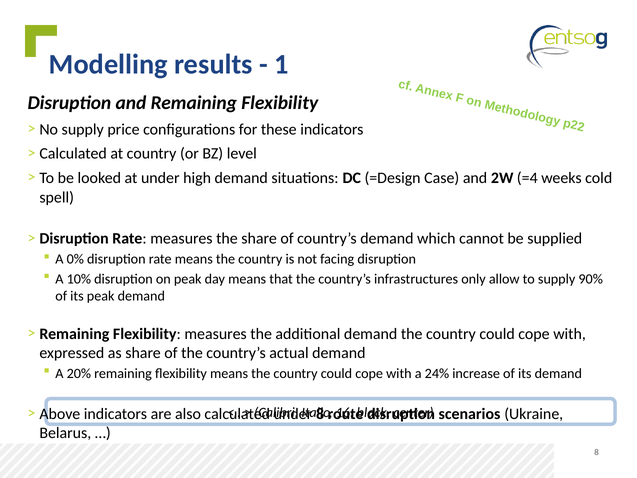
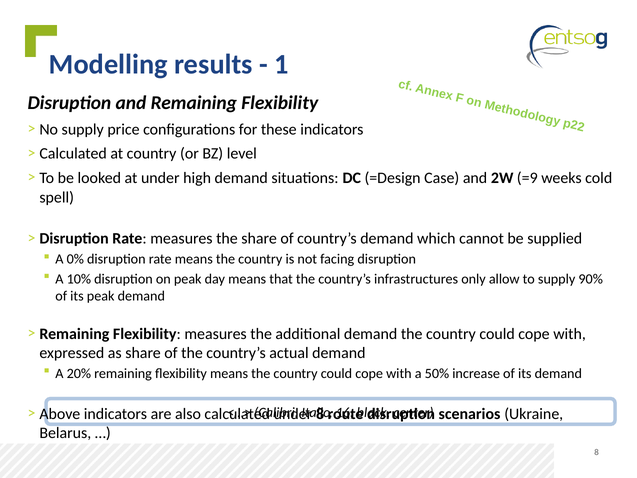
=4: =4 -> =9 (527, 178)
24%: 24% -> 50% (437, 373)
